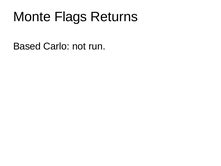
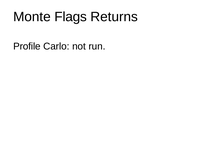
Based: Based -> Profile (27, 46)
